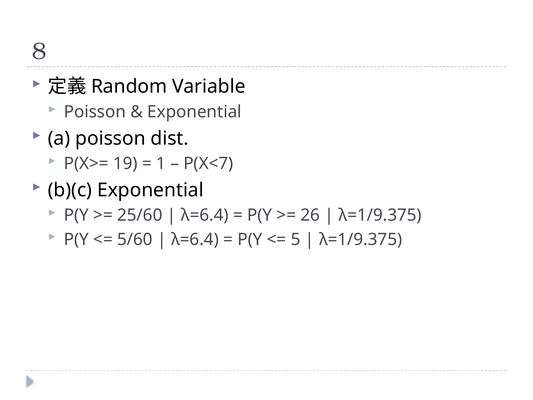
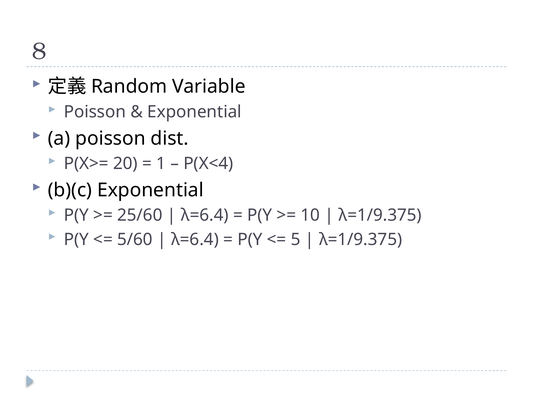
19: 19 -> 20 (125, 164)
P(X<7: P(X<7 -> P(X<4 (208, 164)
26: 26 -> 10 (310, 215)
